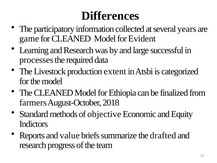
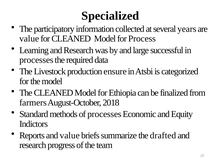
Differences: Differences -> Specialized (110, 16)
game: game -> value (29, 39)
Evident: Evident -> Process (142, 39)
extent: extent -> ensure (115, 71)
of objective: objective -> processes (104, 114)
